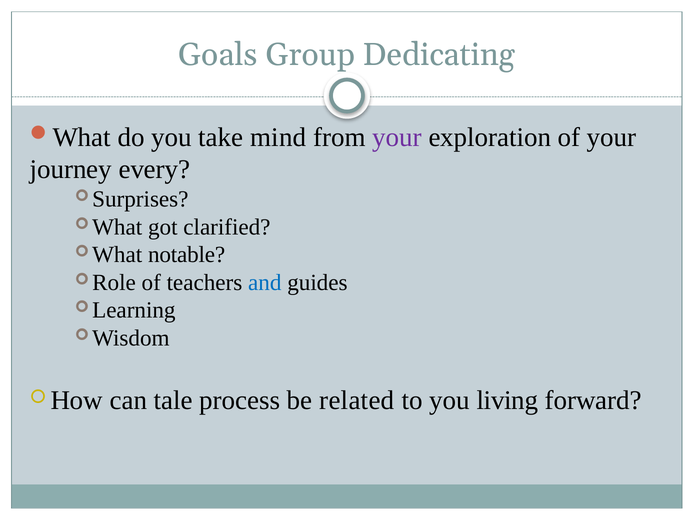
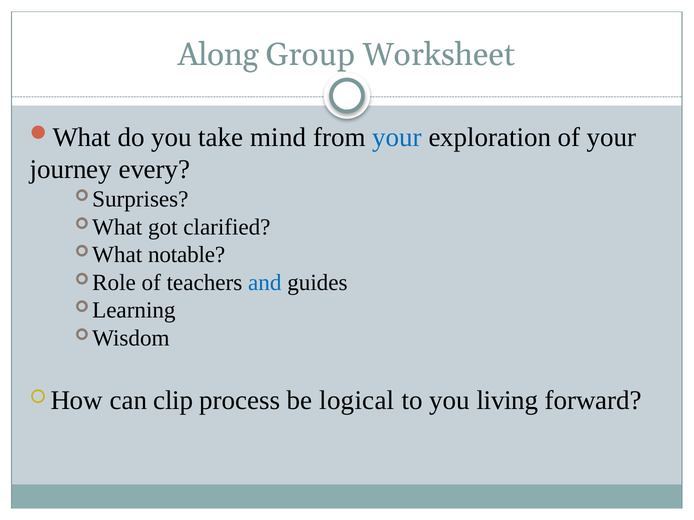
Goals: Goals -> Along (218, 55)
Dedicating: Dedicating -> Worksheet (439, 55)
your colour: purple -> blue (397, 137)
tale: tale -> clip (173, 401)
related: related -> logical (357, 401)
